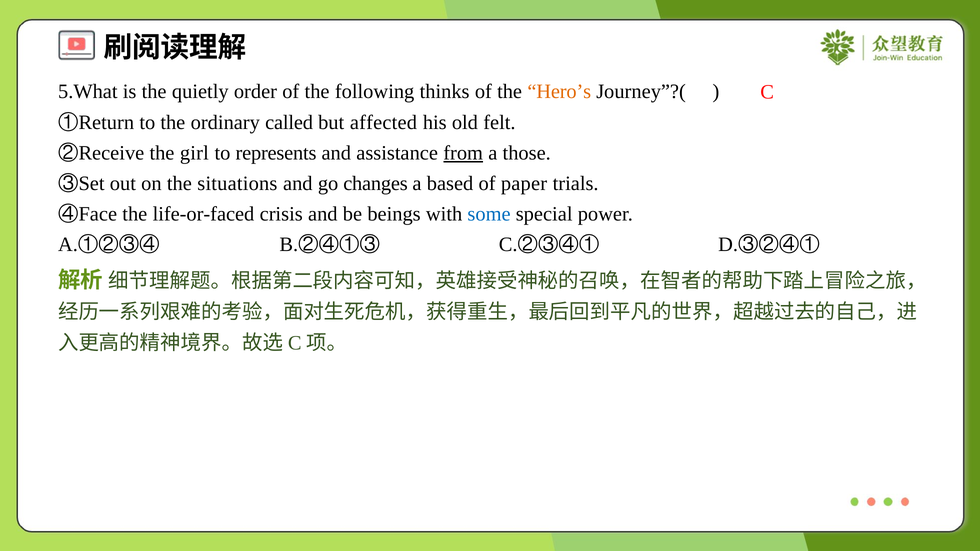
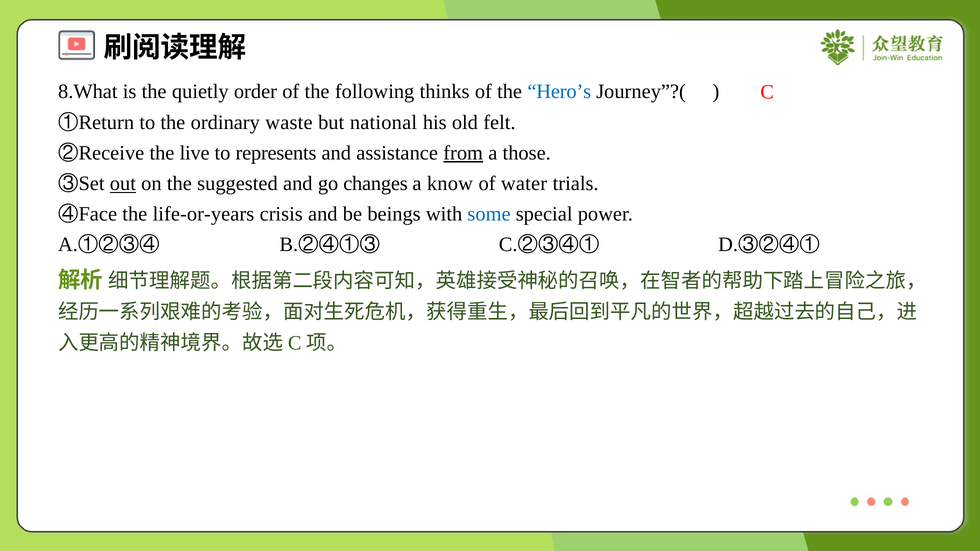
5.What: 5.What -> 8.What (88, 92)
Hero’s colour: orange -> blue (559, 92)
called: called -> waste (289, 122)
affected: affected -> national (383, 122)
girl: girl -> live (195, 153)
out underline: none -> present (123, 184)
situations: situations -> suggested (237, 184)
based: based -> know (450, 184)
paper: paper -> water (524, 184)
life-or-faced: life-or-faced -> life-or-years (203, 214)
